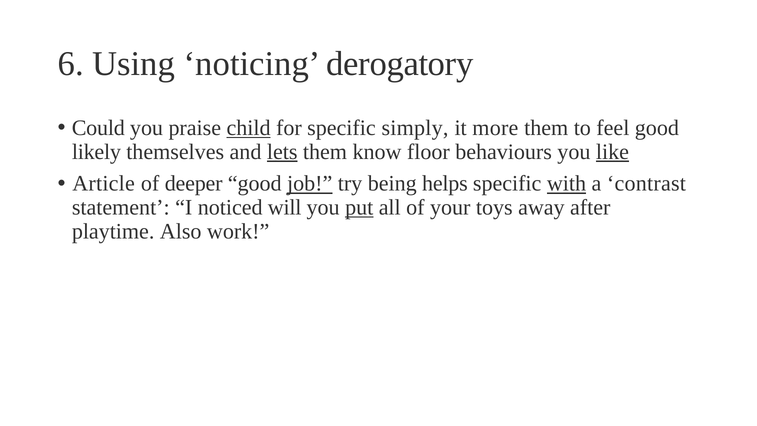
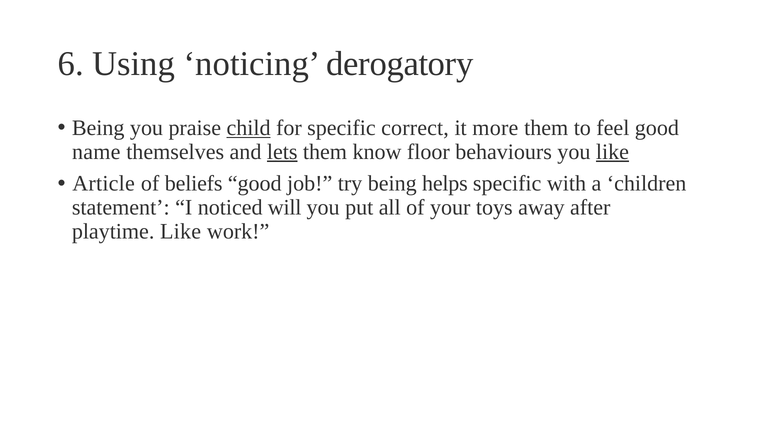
Could: Could -> Being (98, 128)
simply: simply -> correct (415, 128)
likely: likely -> name (96, 152)
deeper: deeper -> beliefs (194, 184)
job underline: present -> none (310, 184)
with underline: present -> none (567, 184)
contrast: contrast -> children (647, 184)
put underline: present -> none (359, 207)
playtime Also: Also -> Like (181, 231)
